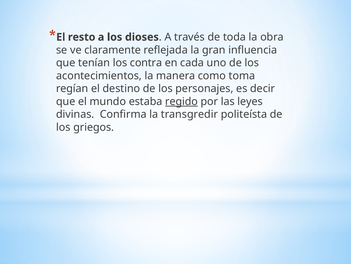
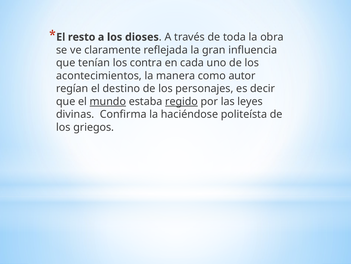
toma: toma -> autor (242, 76)
mundo underline: none -> present (108, 101)
transgredir: transgredir -> haciéndose (189, 114)
